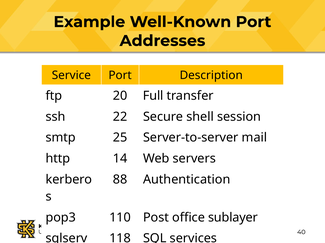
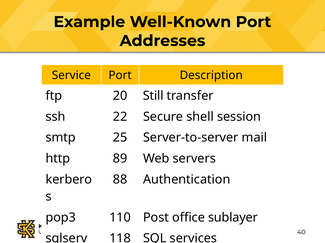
Full: Full -> Still (153, 96)
14: 14 -> 89 (120, 159)
